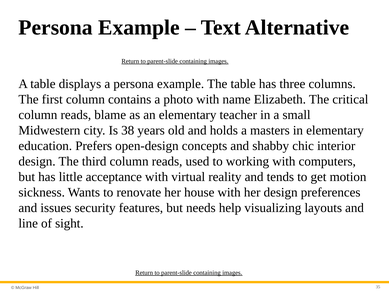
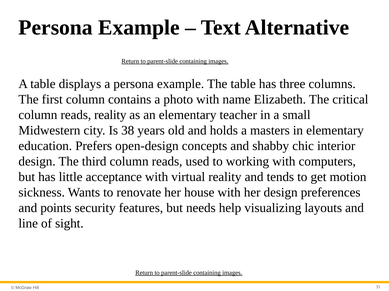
reads blame: blame -> reality (110, 115)
issues: issues -> points (56, 208)
